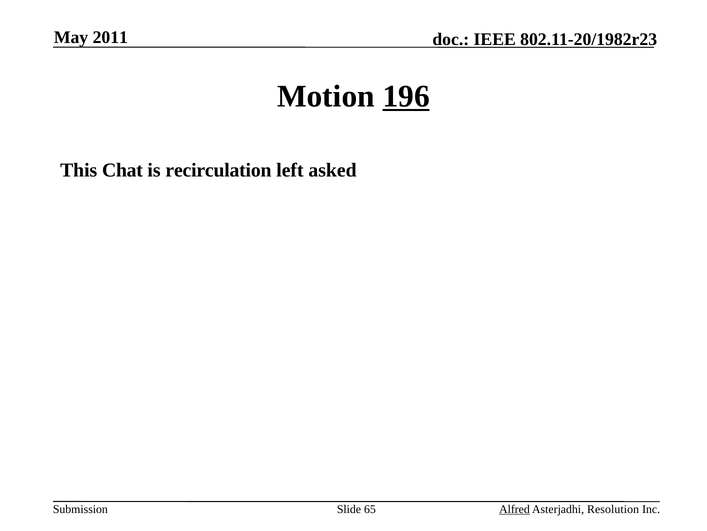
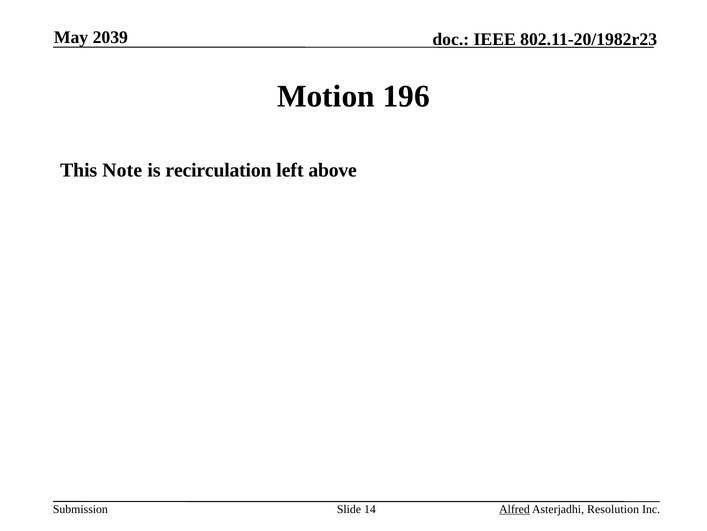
2011: 2011 -> 2039 (110, 37)
196 underline: present -> none (406, 96)
Chat: Chat -> Note (122, 170)
asked: asked -> above (333, 170)
65: 65 -> 14 (370, 509)
